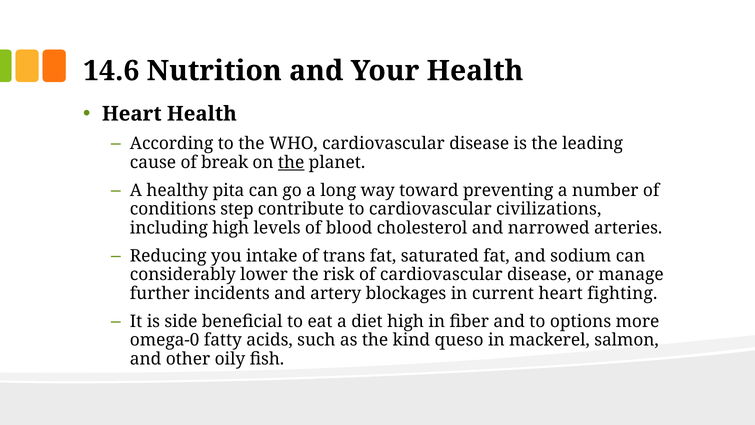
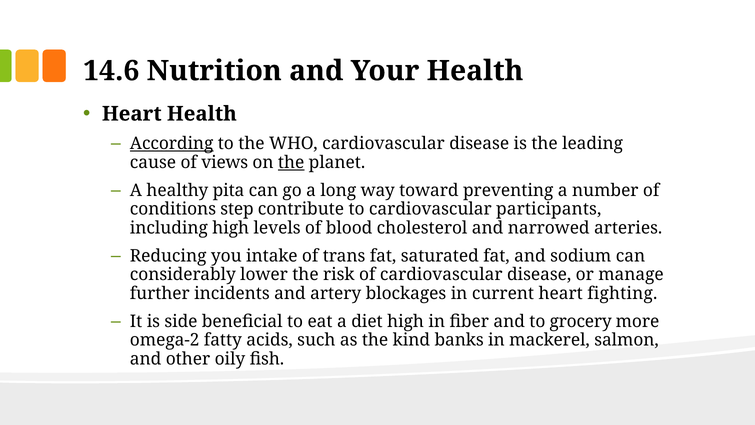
According underline: none -> present (172, 144)
break: break -> views (225, 162)
civilizations: civilizations -> participants (549, 209)
options: options -> grocery (581, 321)
omega-0: omega-0 -> omega-2 (165, 340)
queso: queso -> banks (459, 340)
